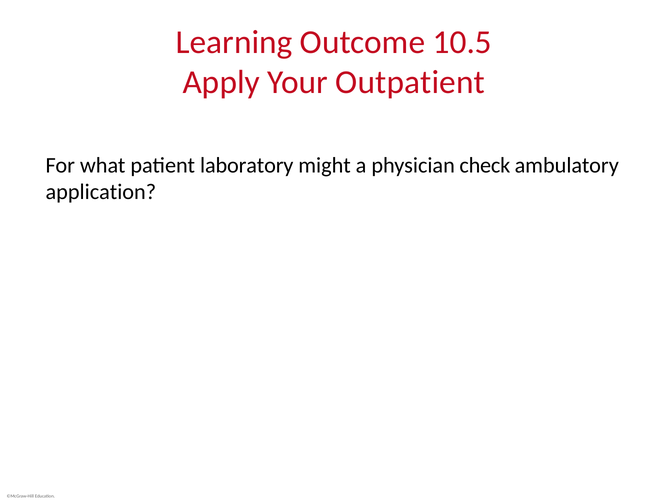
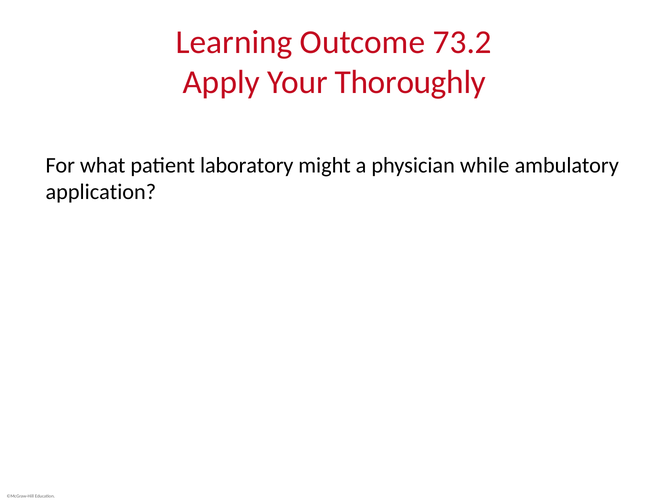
10.5: 10.5 -> 73.2 (462, 42)
Outpatient: Outpatient -> Thoroughly (410, 82)
check: check -> while (485, 165)
